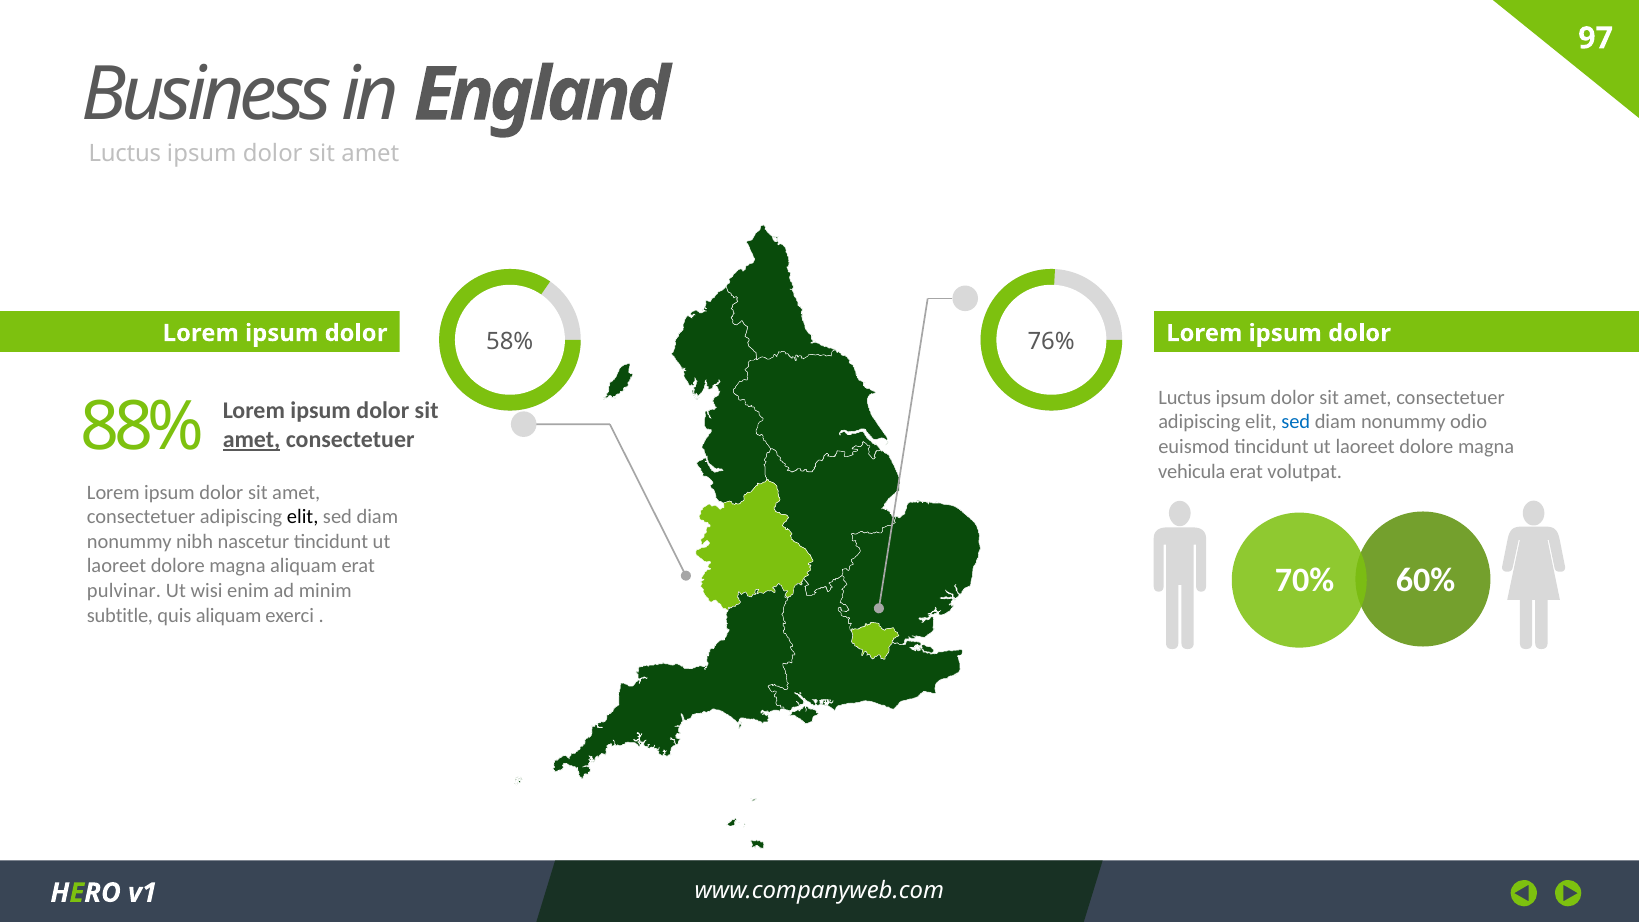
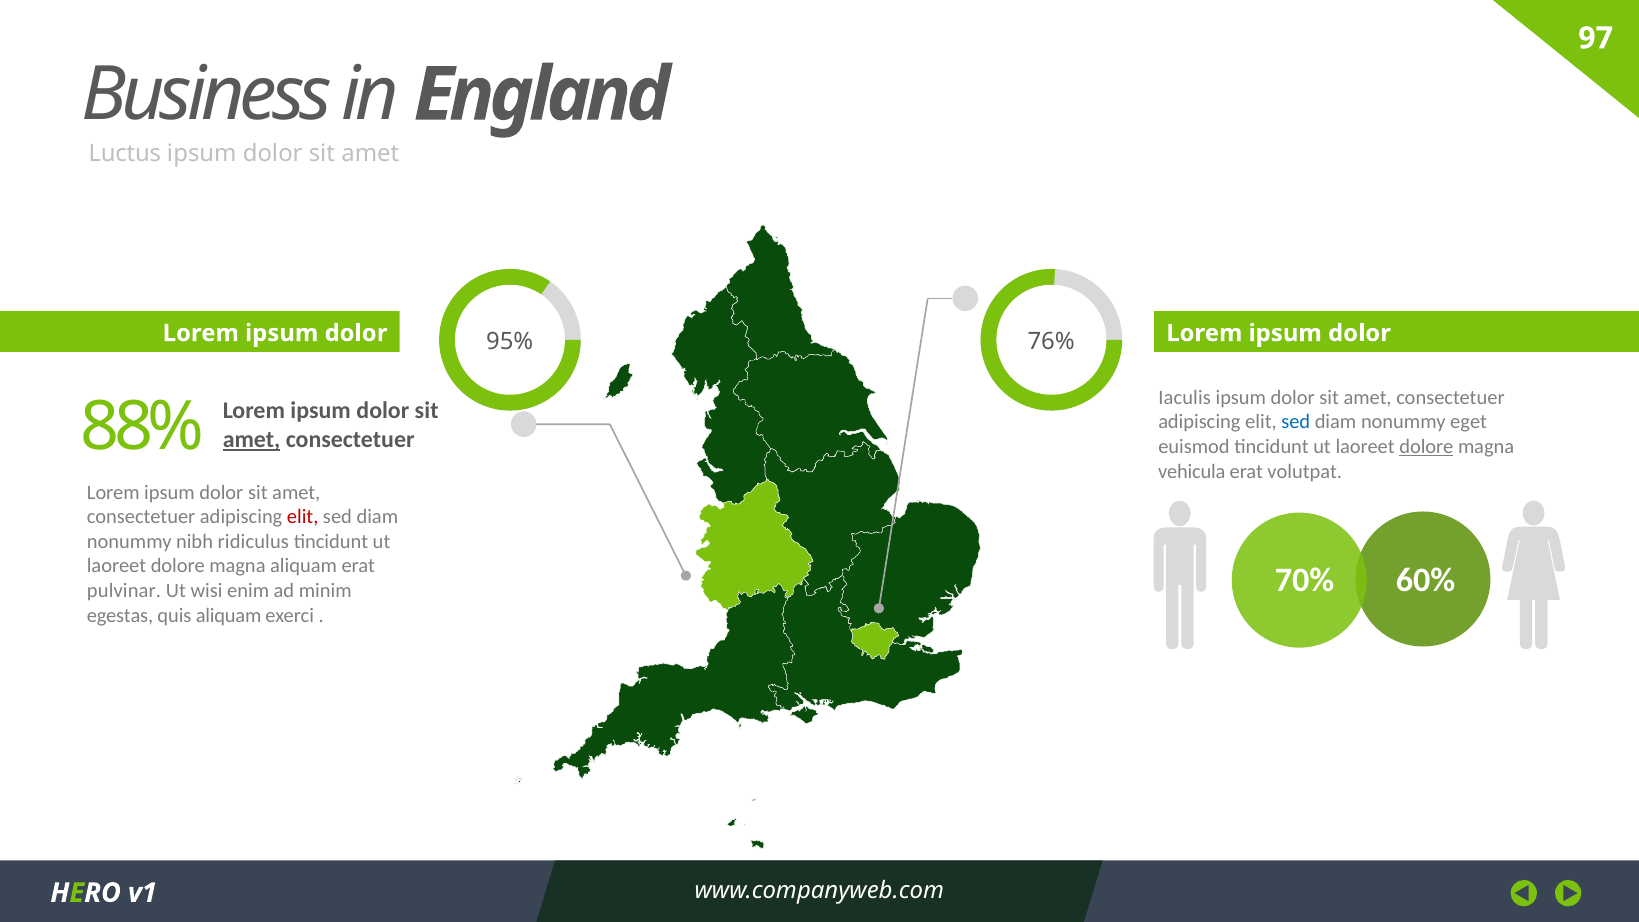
58%: 58% -> 95% (510, 341)
Luctus: Luctus -> Iaculis (1185, 398)
odio: odio -> eget (1469, 422)
dolore underline: none -> present (1426, 447)
elit colour: black -> red (303, 517)
nascetur: nascetur -> ridiculus (253, 542)
subtitle: subtitle -> egestas (120, 615)
